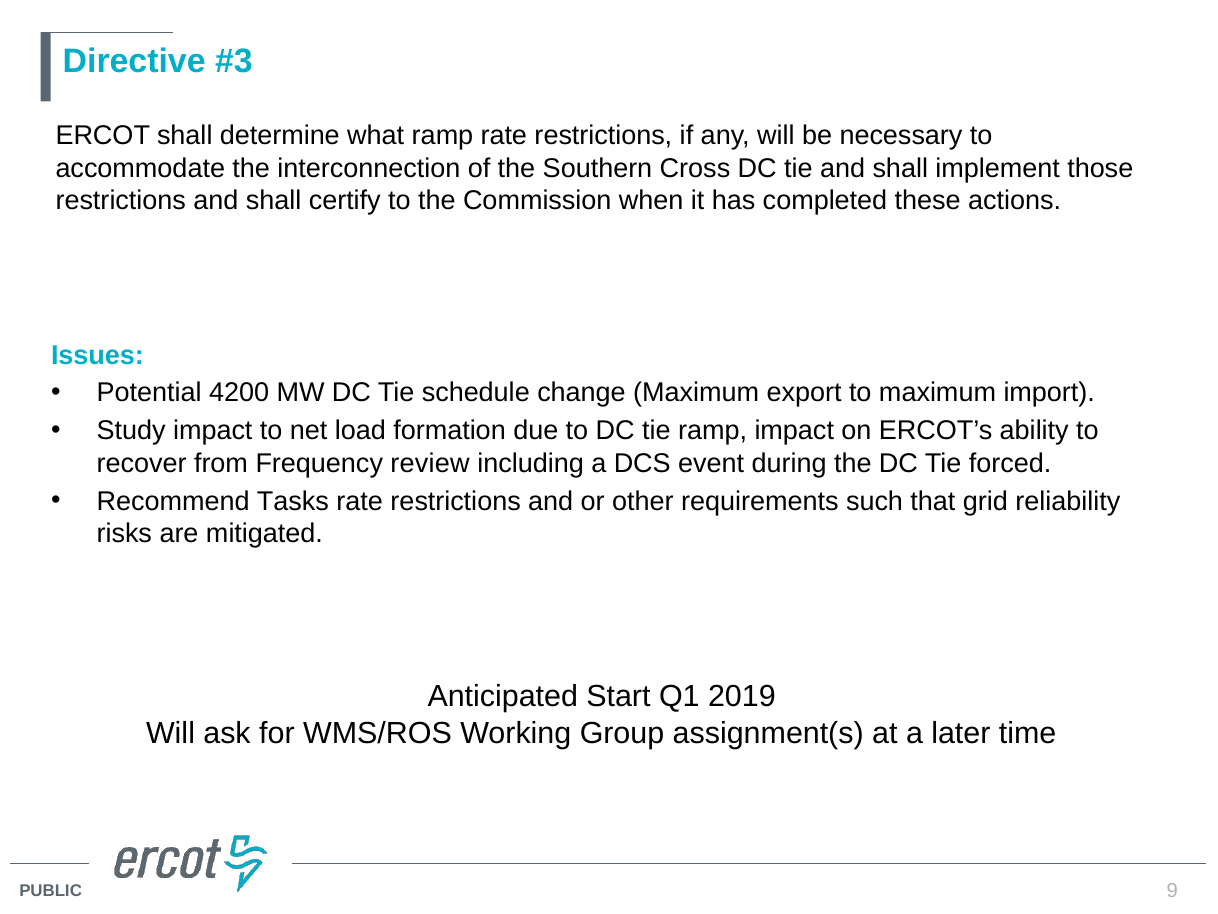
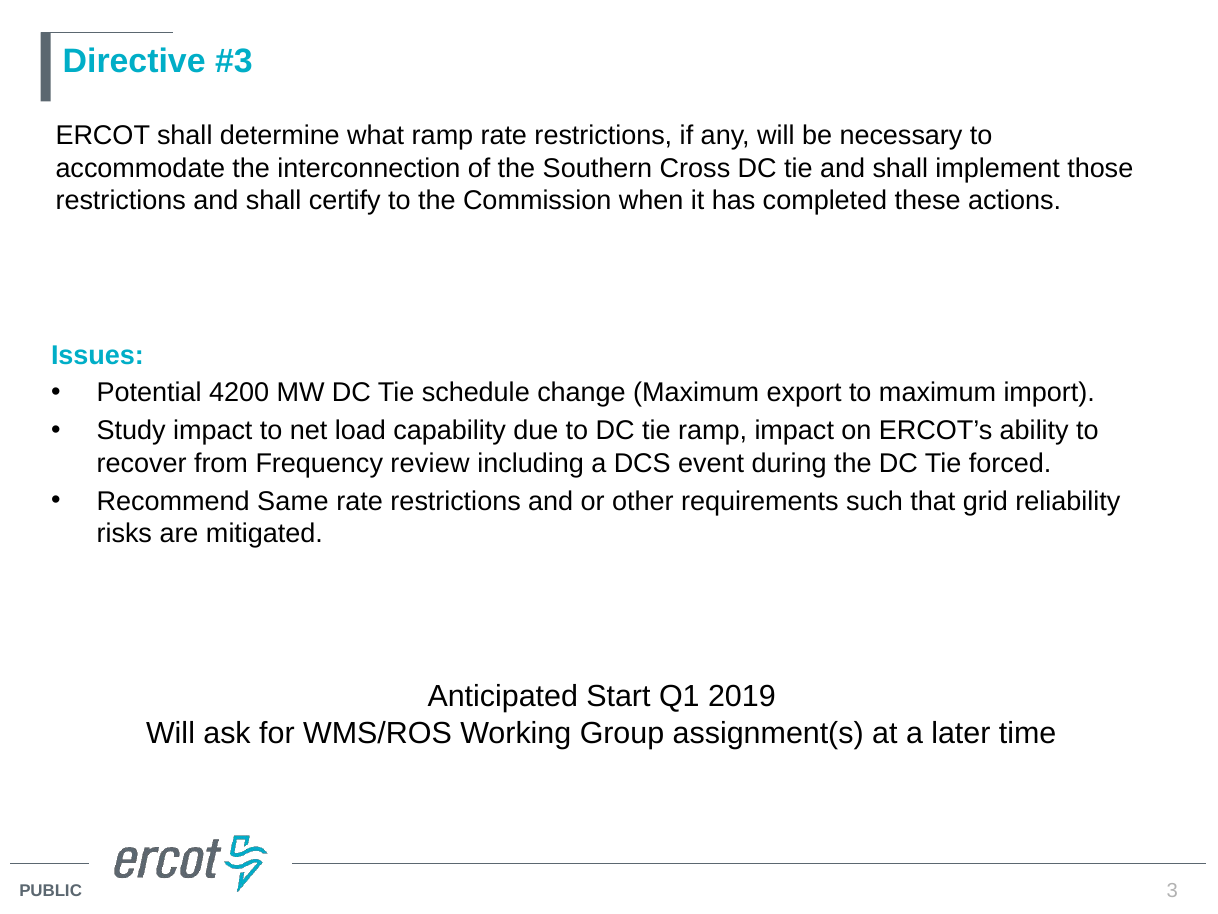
formation: formation -> capability (450, 431)
Tasks: Tasks -> Same (293, 501)
9: 9 -> 3 (1172, 890)
